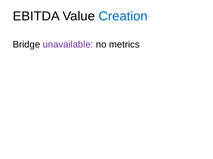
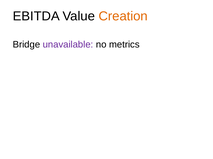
Creation colour: blue -> orange (123, 16)
